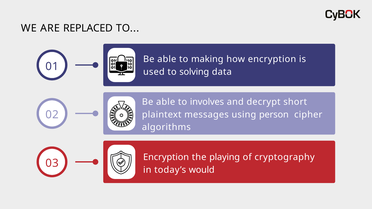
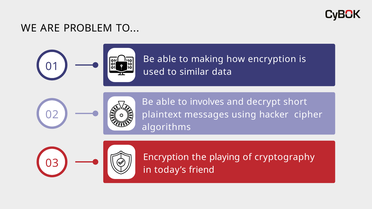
REPLACED: REPLACED -> PROBLEM (88, 28)
solving: solving -> similar (194, 72)
person: person -> hacker (274, 115)
would: would -> friend (202, 170)
